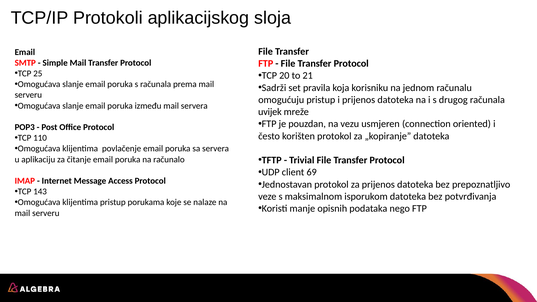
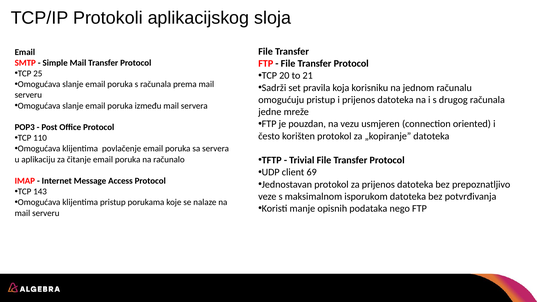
uvijek: uvijek -> jedne (270, 112)
